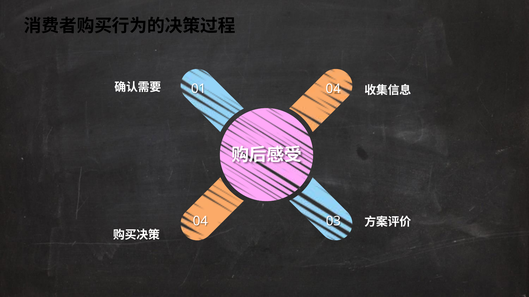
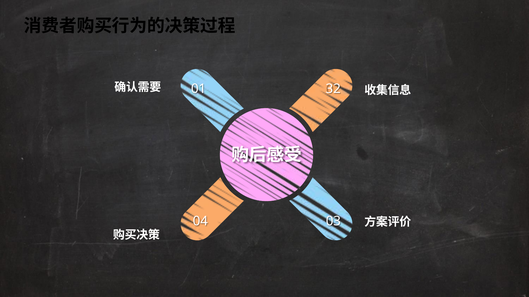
04: 04 -> 32 (333, 89)
